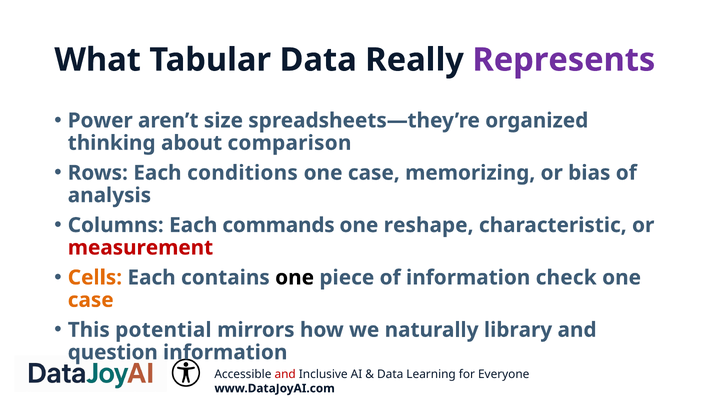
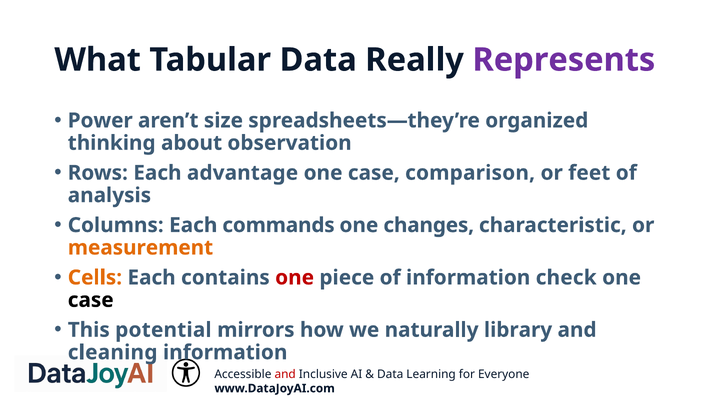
comparison: comparison -> observation (290, 143)
conditions: conditions -> advantage (243, 173)
memorizing: memorizing -> comparison (470, 173)
bias: bias -> feet (589, 173)
reshape: reshape -> changes (429, 225)
measurement colour: red -> orange (140, 248)
one colour: black -> red (295, 278)
case colour: orange -> black (91, 300)
question: question -> cleaning (113, 352)
